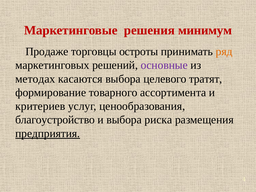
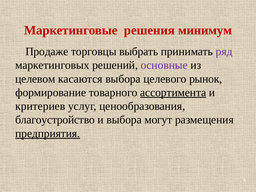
остроты: остроты -> выбрать (139, 52)
ряд colour: orange -> purple (224, 52)
методах: методах -> целевом (35, 79)
тратят: тратят -> рынок (206, 79)
ассортимента underline: none -> present (173, 93)
риска: риска -> могут (158, 120)
